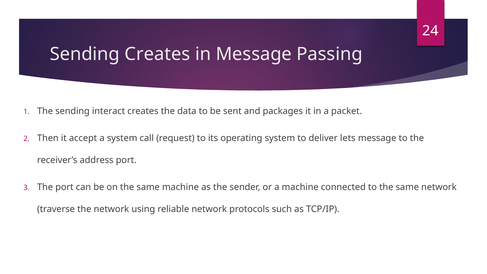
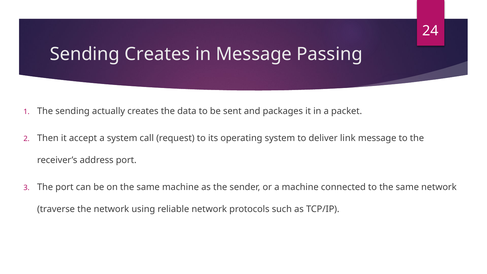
interact: interact -> actually (109, 111)
lets: lets -> link (348, 138)
